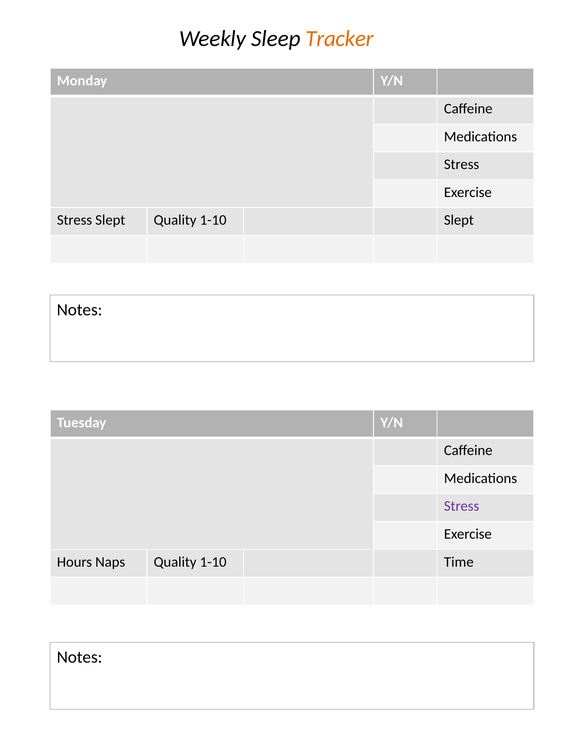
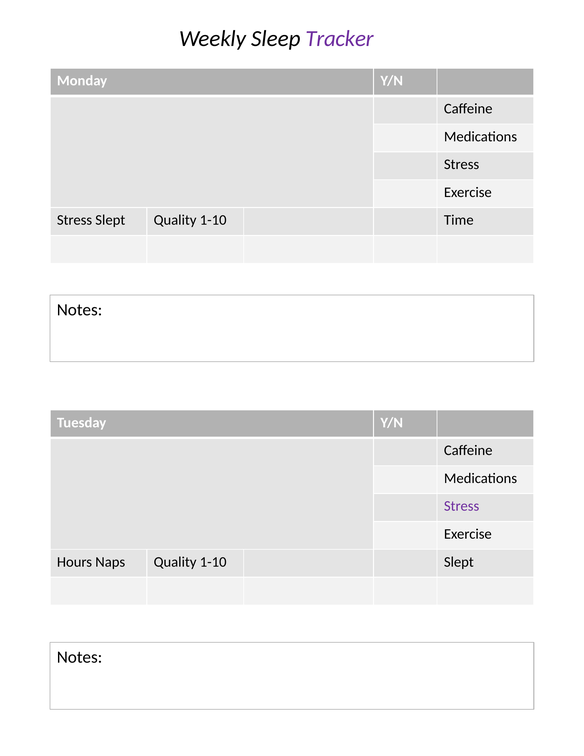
Tracker colour: orange -> purple (340, 39)
1-10 Slept: Slept -> Time (459, 220)
1-10 Time: Time -> Slept (459, 562)
